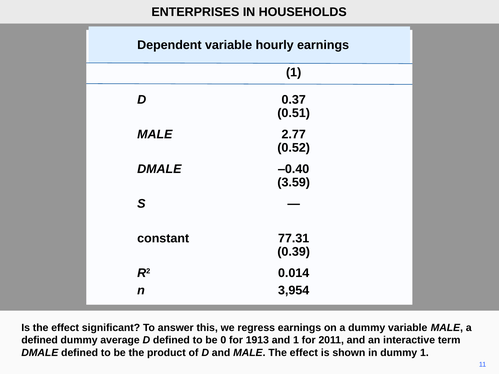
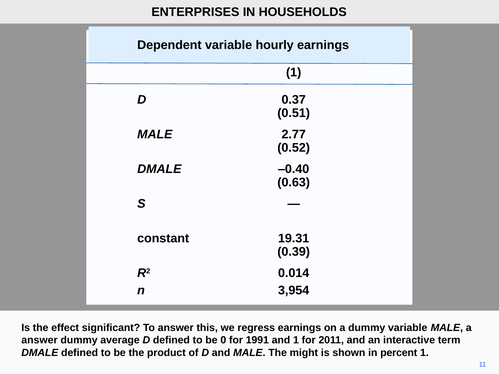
3.59: 3.59 -> 0.63 (294, 183)
77.31: 77.31 -> 19.31 (294, 239)
defined: defined -> answer (39, 340)
1913: 1913 -> 1991 (257, 340)
MALE The effect: effect -> might (304, 353)
in dummy: dummy -> percent (399, 353)
